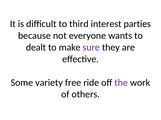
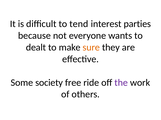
third: third -> tend (79, 24)
sure colour: purple -> orange (91, 48)
variety: variety -> society (49, 83)
